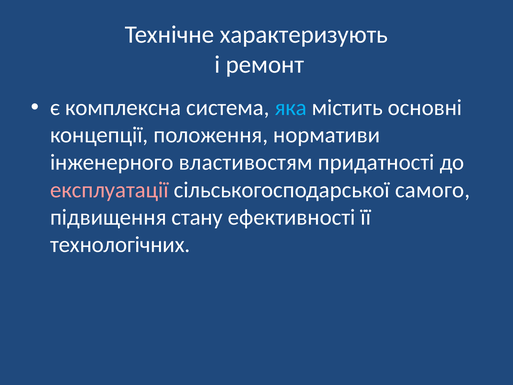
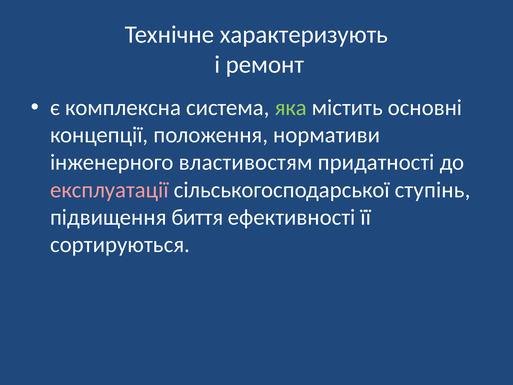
яка colour: light blue -> light green (291, 108)
самого: самого -> ступінь (433, 190)
стану: стану -> биття (197, 217)
технологічних: технологічних -> сортируються (120, 244)
